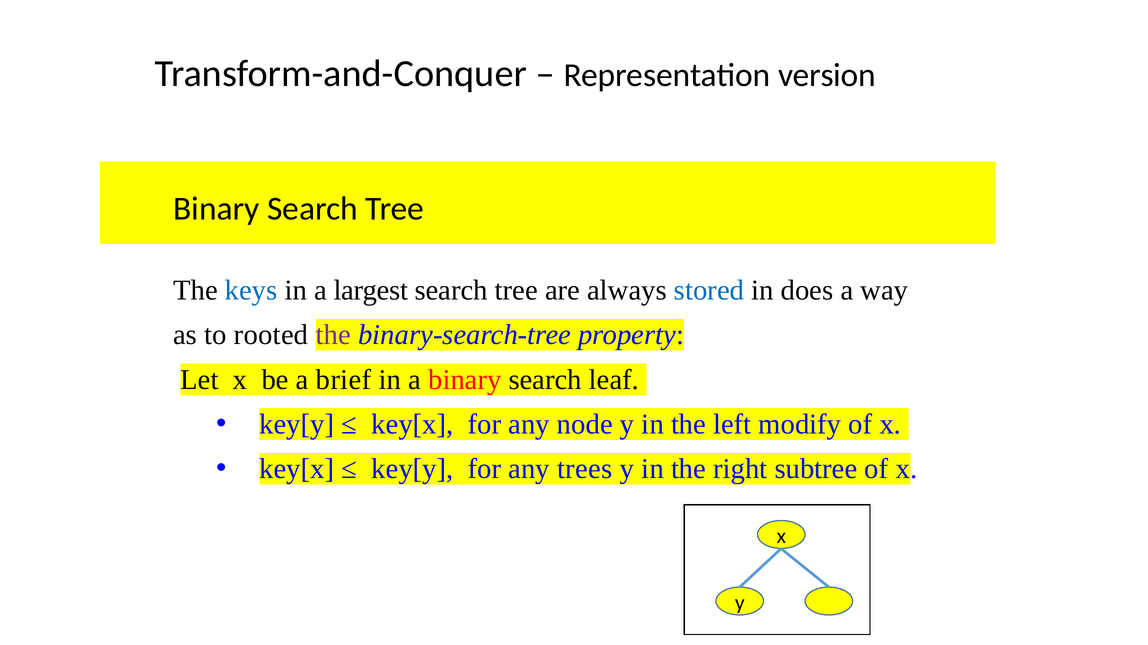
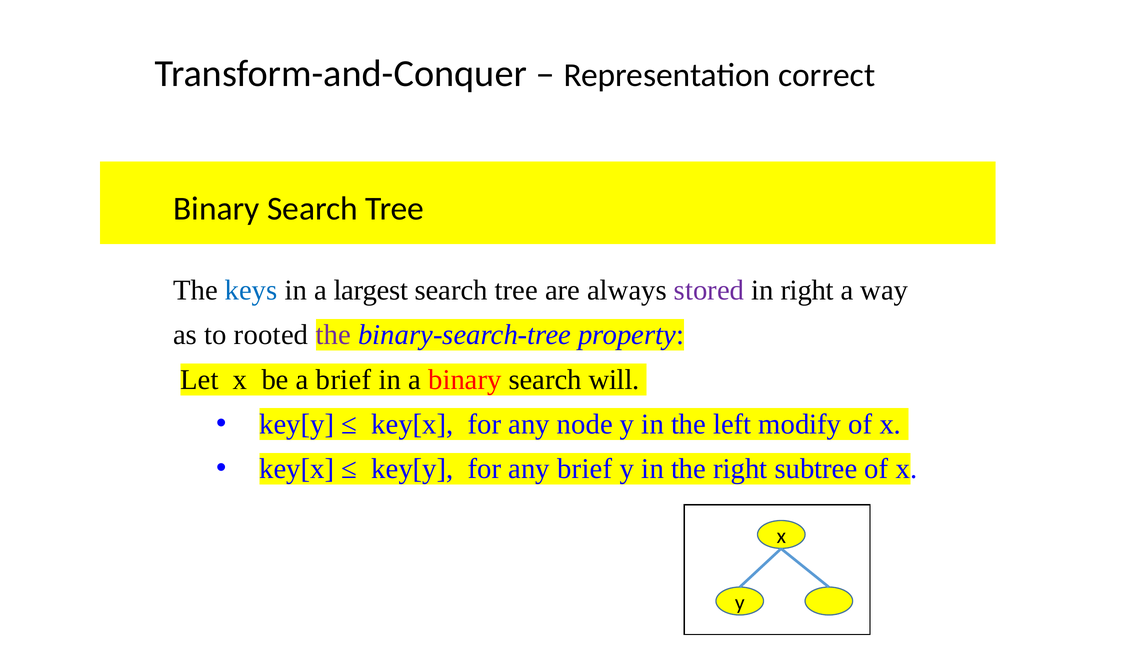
version: version -> correct (827, 75)
stored colour: blue -> purple (709, 291)
in does: does -> right (807, 291)
leaf: leaf -> will (614, 380)
any trees: trees -> brief (585, 470)
